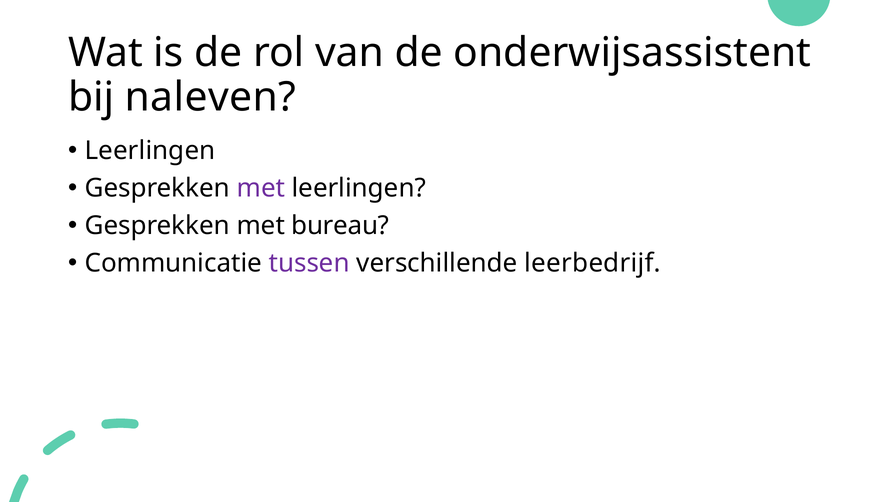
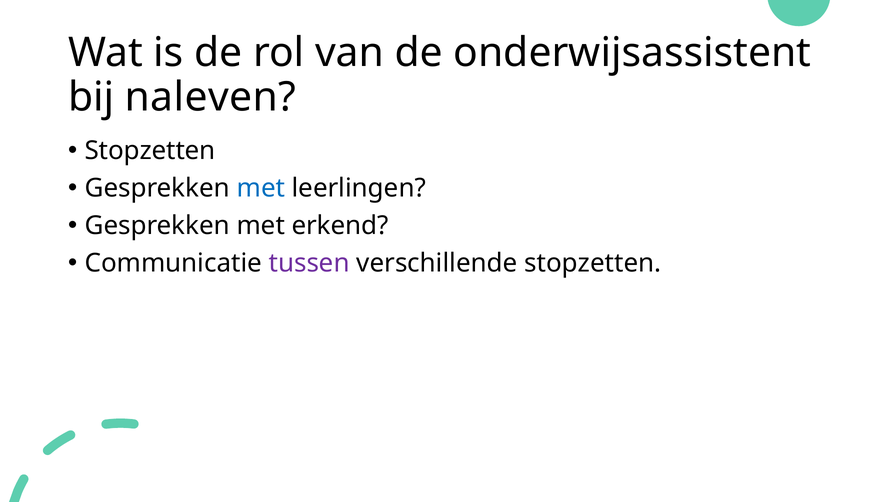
Leerlingen: Leerlingen -> Stopzetten (150, 151)
met colour: purple -> blue (261, 188)
bureau: bureau -> erkend (340, 226)
verschillende leerbedrijf: leerbedrijf -> stopzetten (593, 263)
